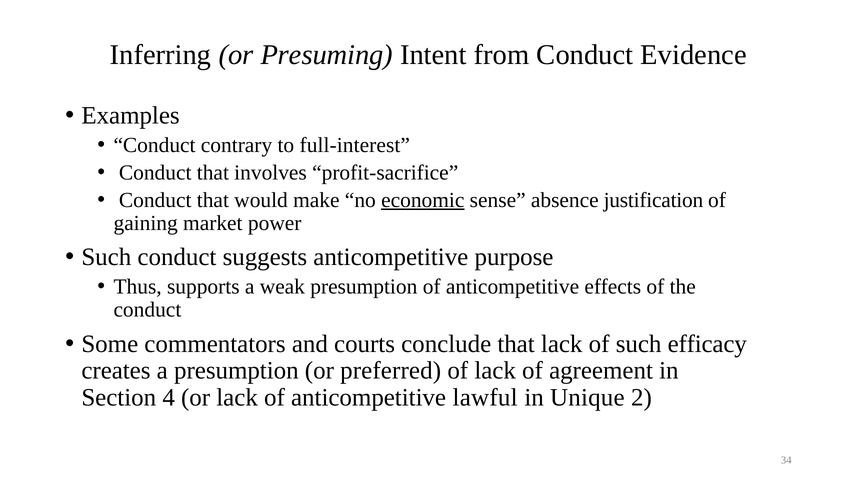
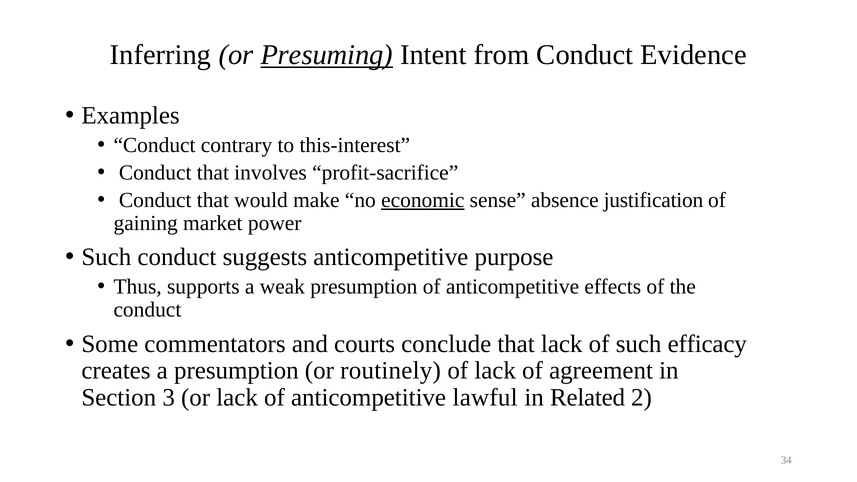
Presuming underline: none -> present (327, 55)
full-interest: full-interest -> this-interest (355, 145)
preferred: preferred -> routinely (391, 371)
4: 4 -> 3 (169, 398)
Unique: Unique -> Related (588, 398)
